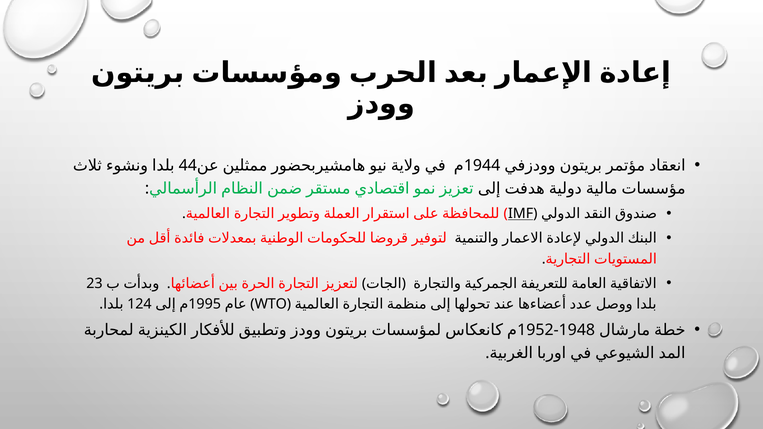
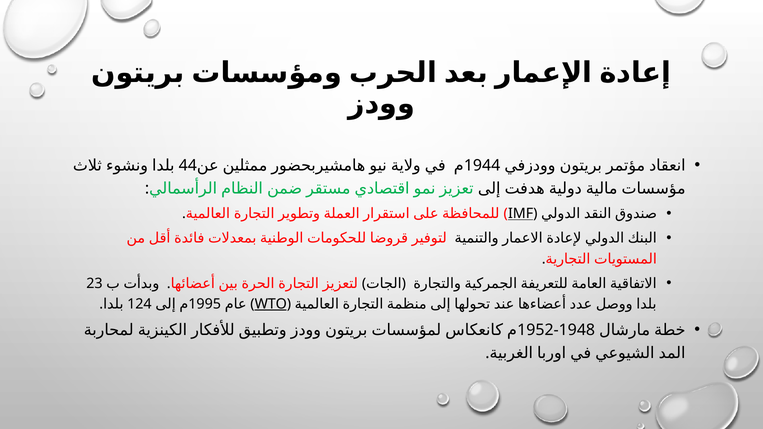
WTO underline: none -> present (271, 304)
